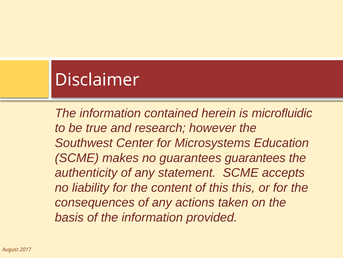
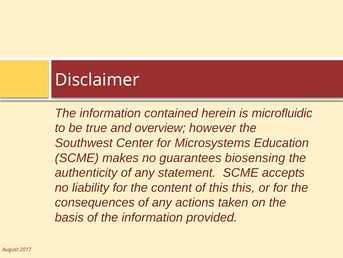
research: research -> overview (160, 128)
guarantees guarantees: guarantees -> biosensing (255, 157)
